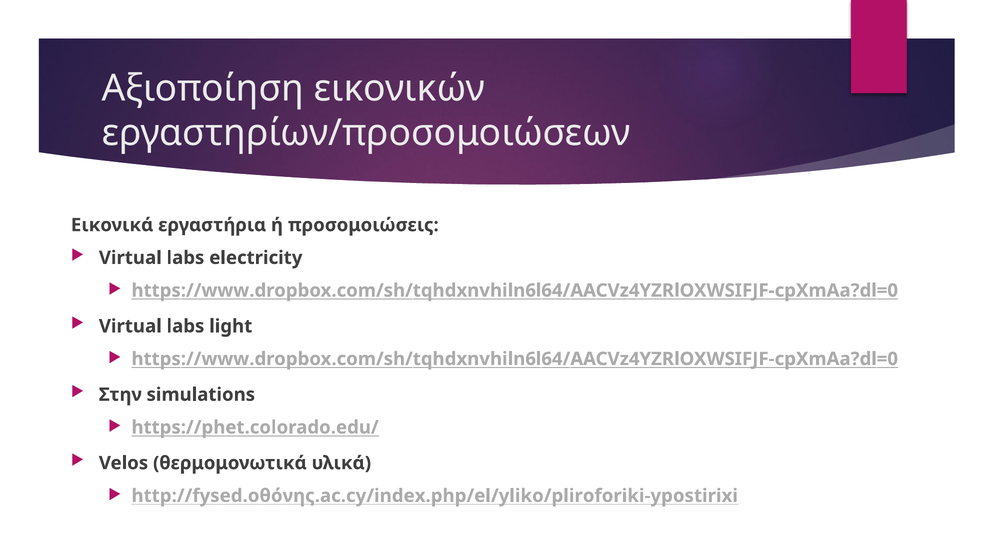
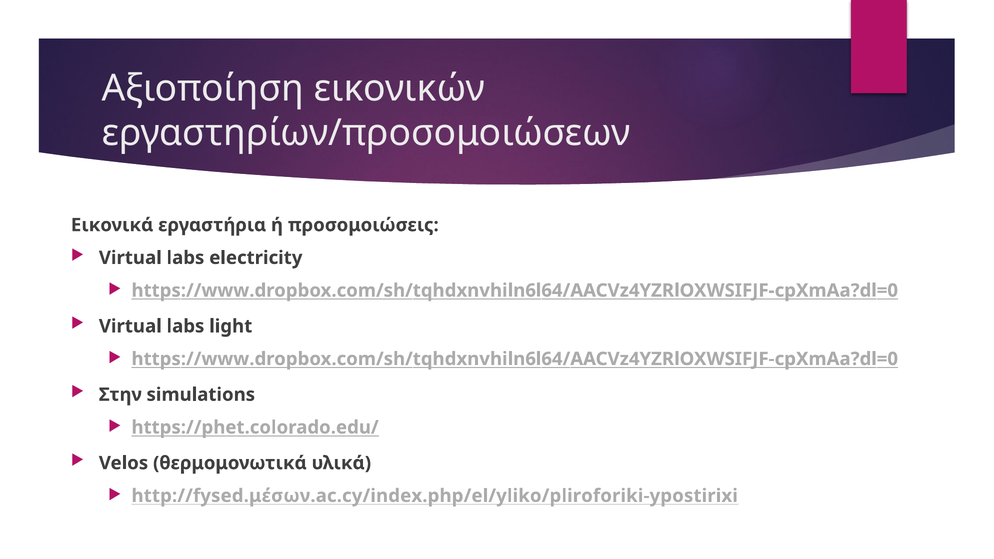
http://fysed.οθόνης.ac.cy/index.php/el/yliko/pliroforiki-ypostirixi: http://fysed.οθόνης.ac.cy/index.php/el/yliko/pliroforiki-ypostirixi -> http://fysed.μέσων.ac.cy/index.php/el/yliko/pliroforiki-ypostirixi (435, 496)
